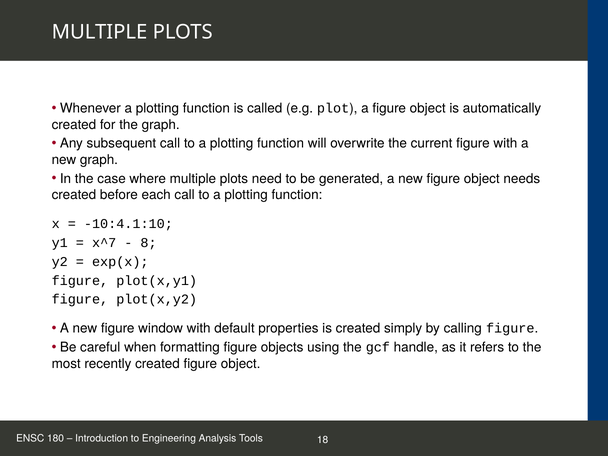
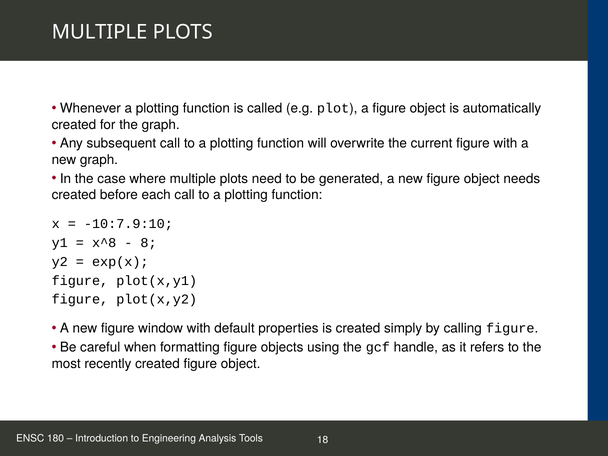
-10:4.1:10: -10:4.1:10 -> -10:7.9:10 (128, 224)
x^7: x^7 -> x^8 (104, 243)
